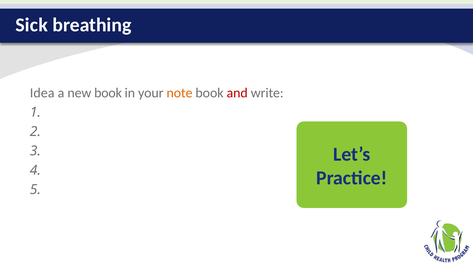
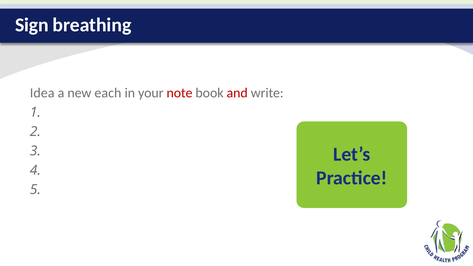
Sick: Sick -> Sign (32, 25)
new book: book -> each (108, 93)
note colour: orange -> red (180, 93)
